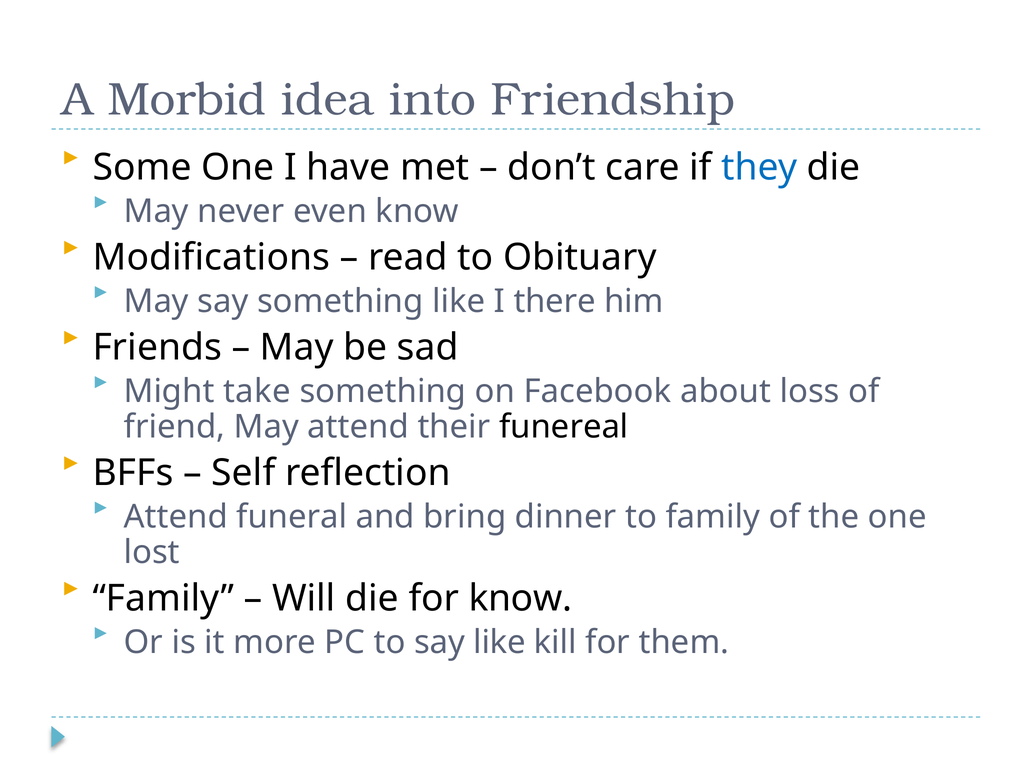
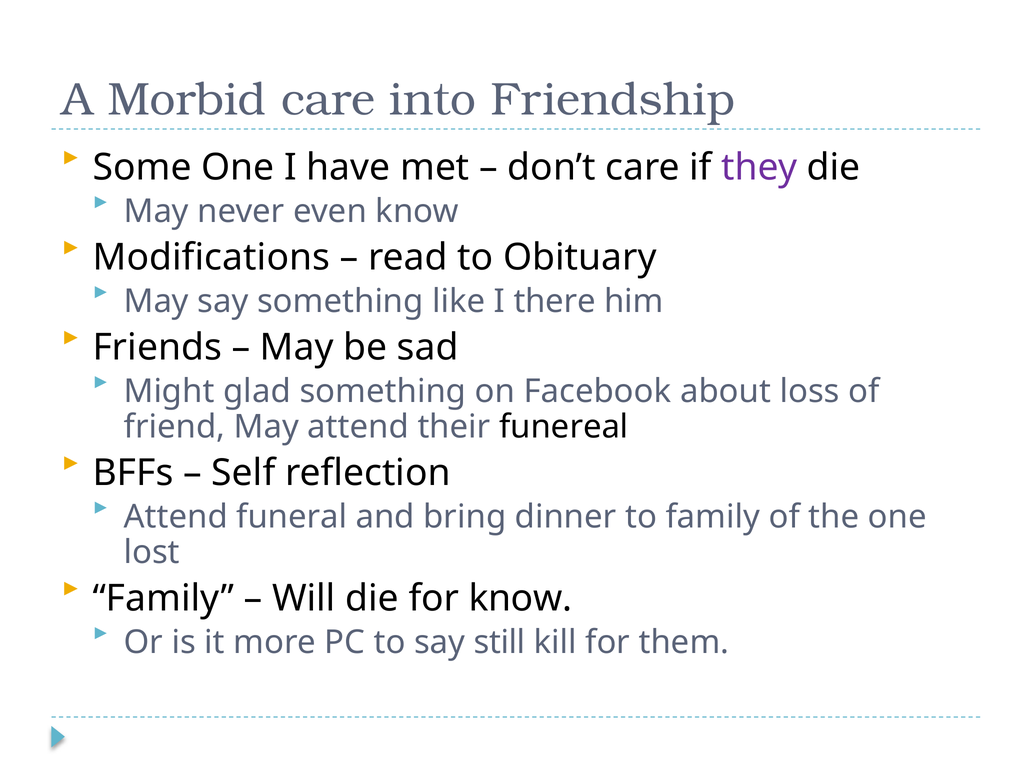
Morbid idea: idea -> care (328, 100)
they colour: blue -> purple (759, 168)
take: take -> glad (257, 391)
say like: like -> still (500, 642)
